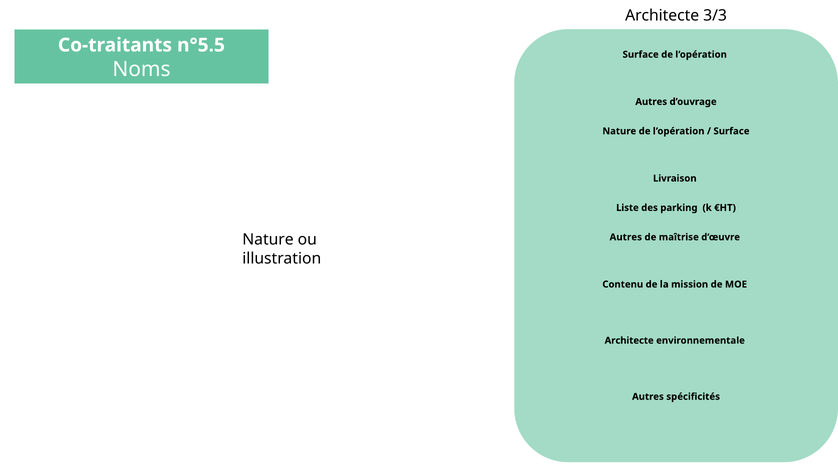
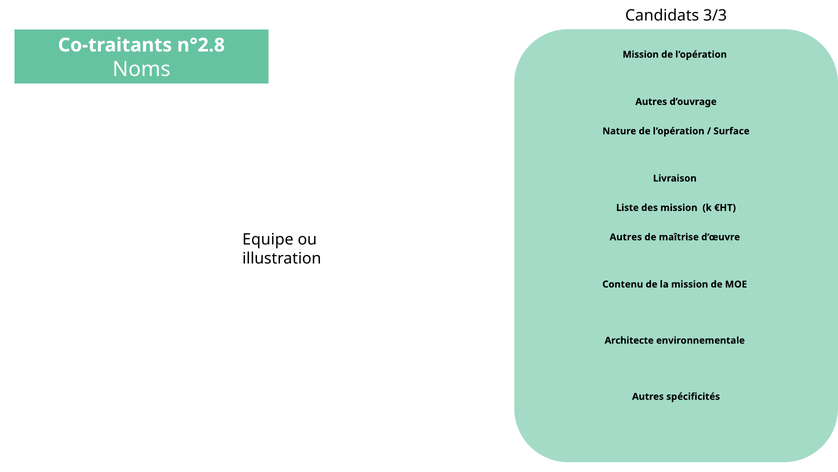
Architecte: Architecte -> Candidats (662, 15)
n°5.5: n°5.5 -> n°2.8 (201, 45)
Surface: Surface -> Mission (641, 54)
des parking: parking -> mission (679, 207)
Nature: Nature -> Equipe (268, 239)
